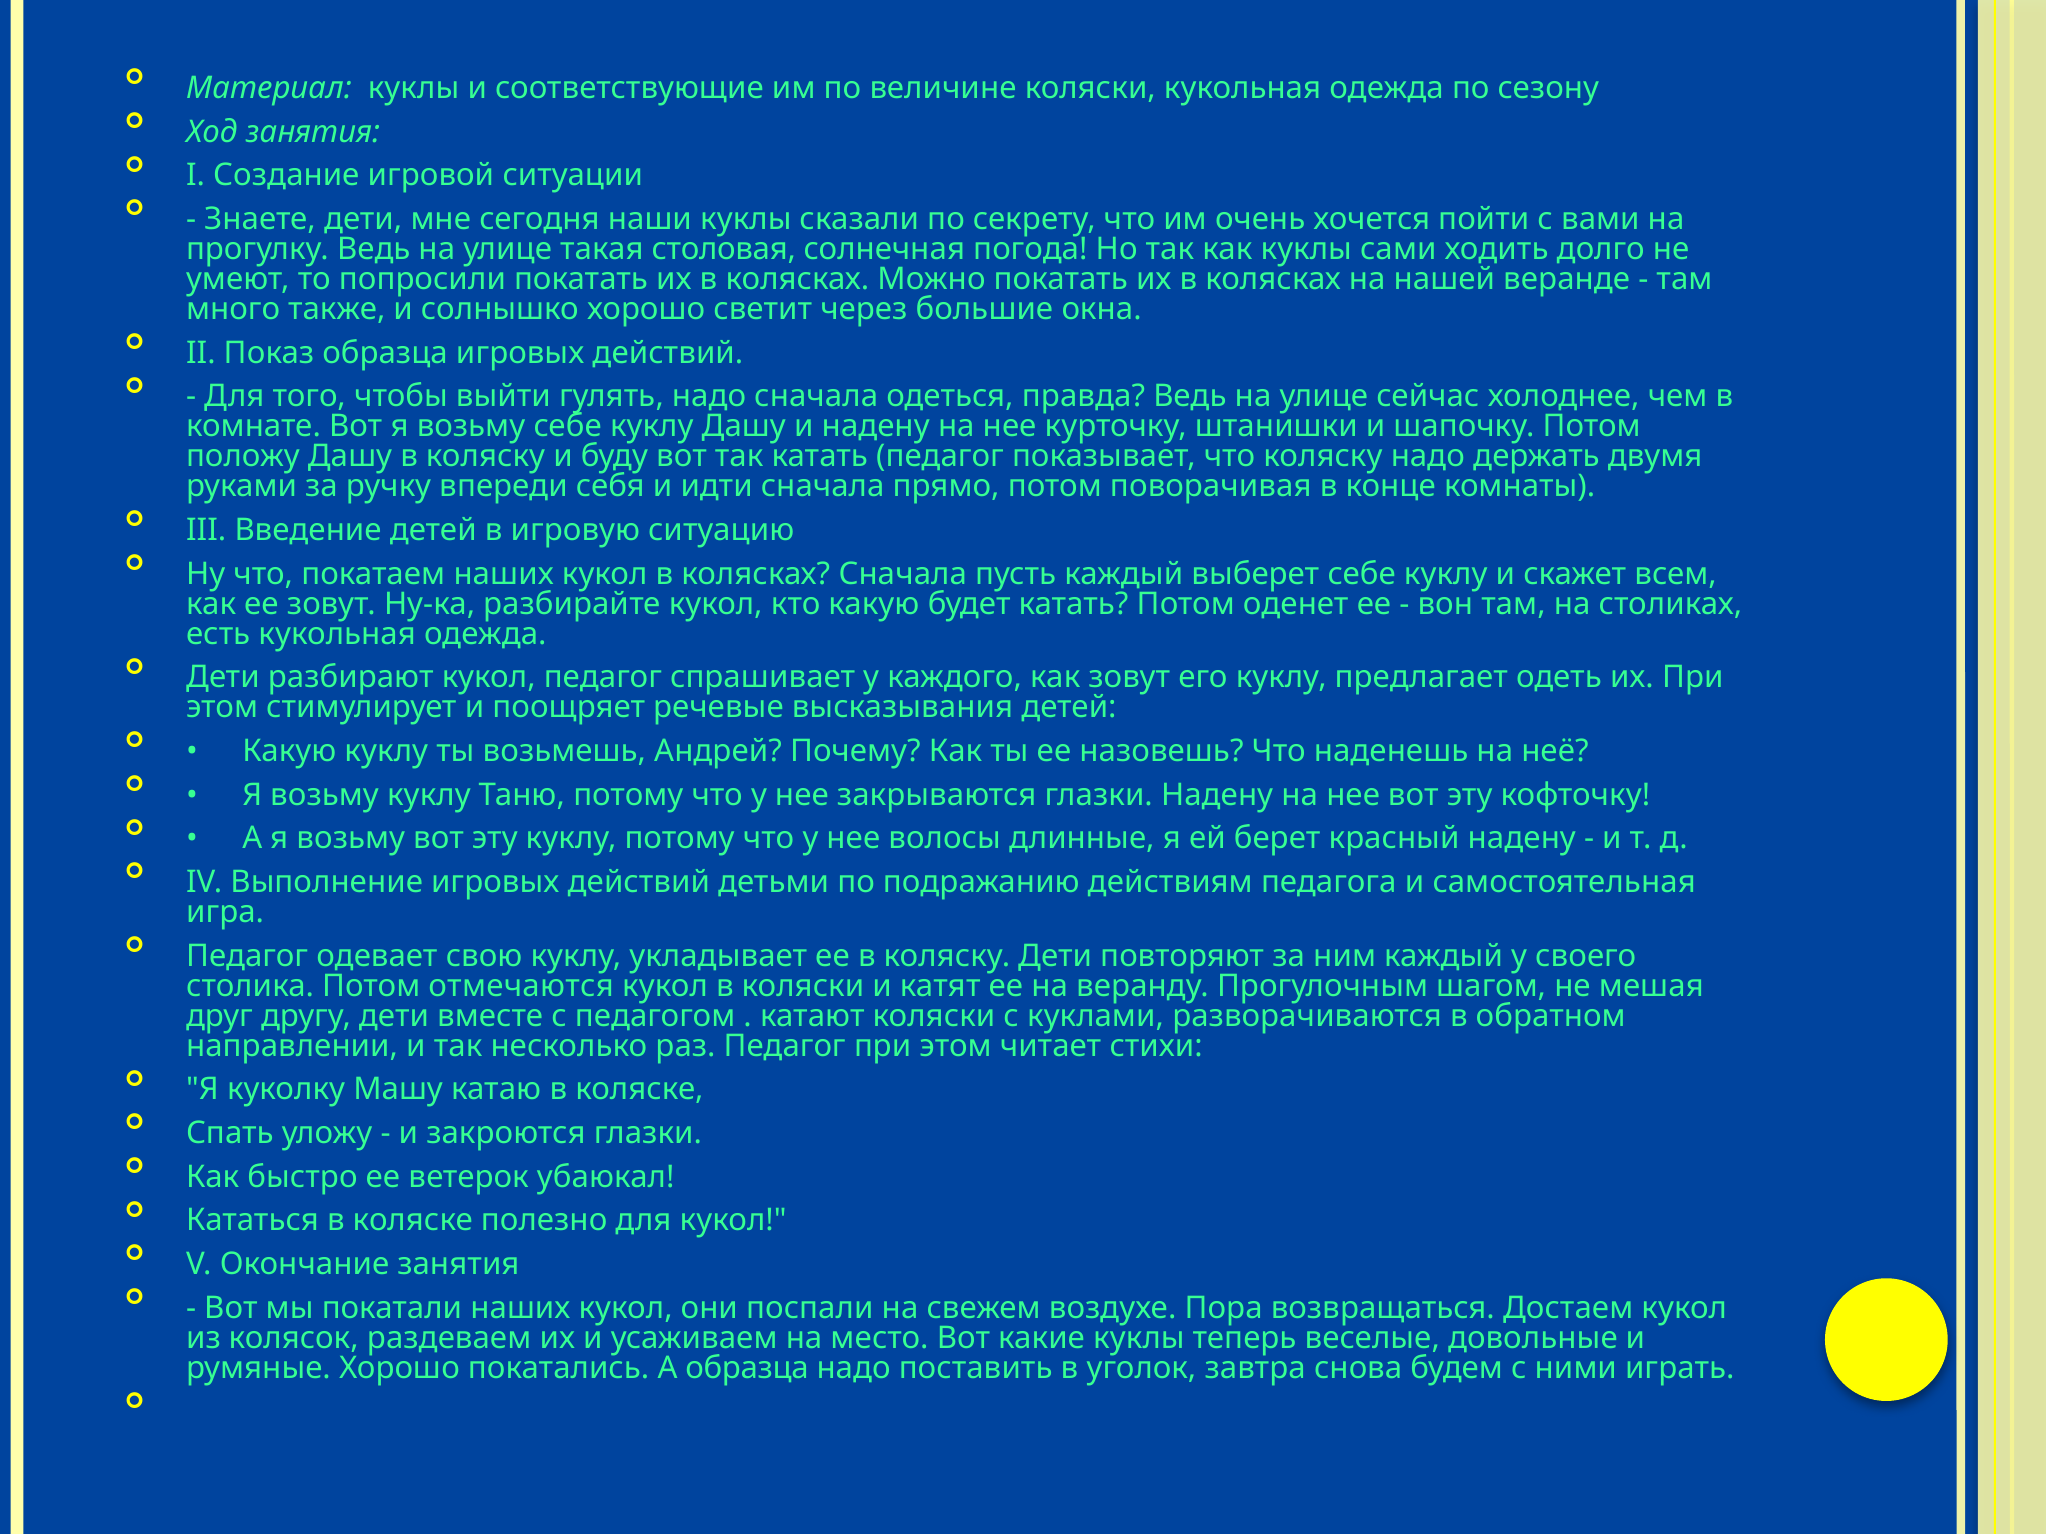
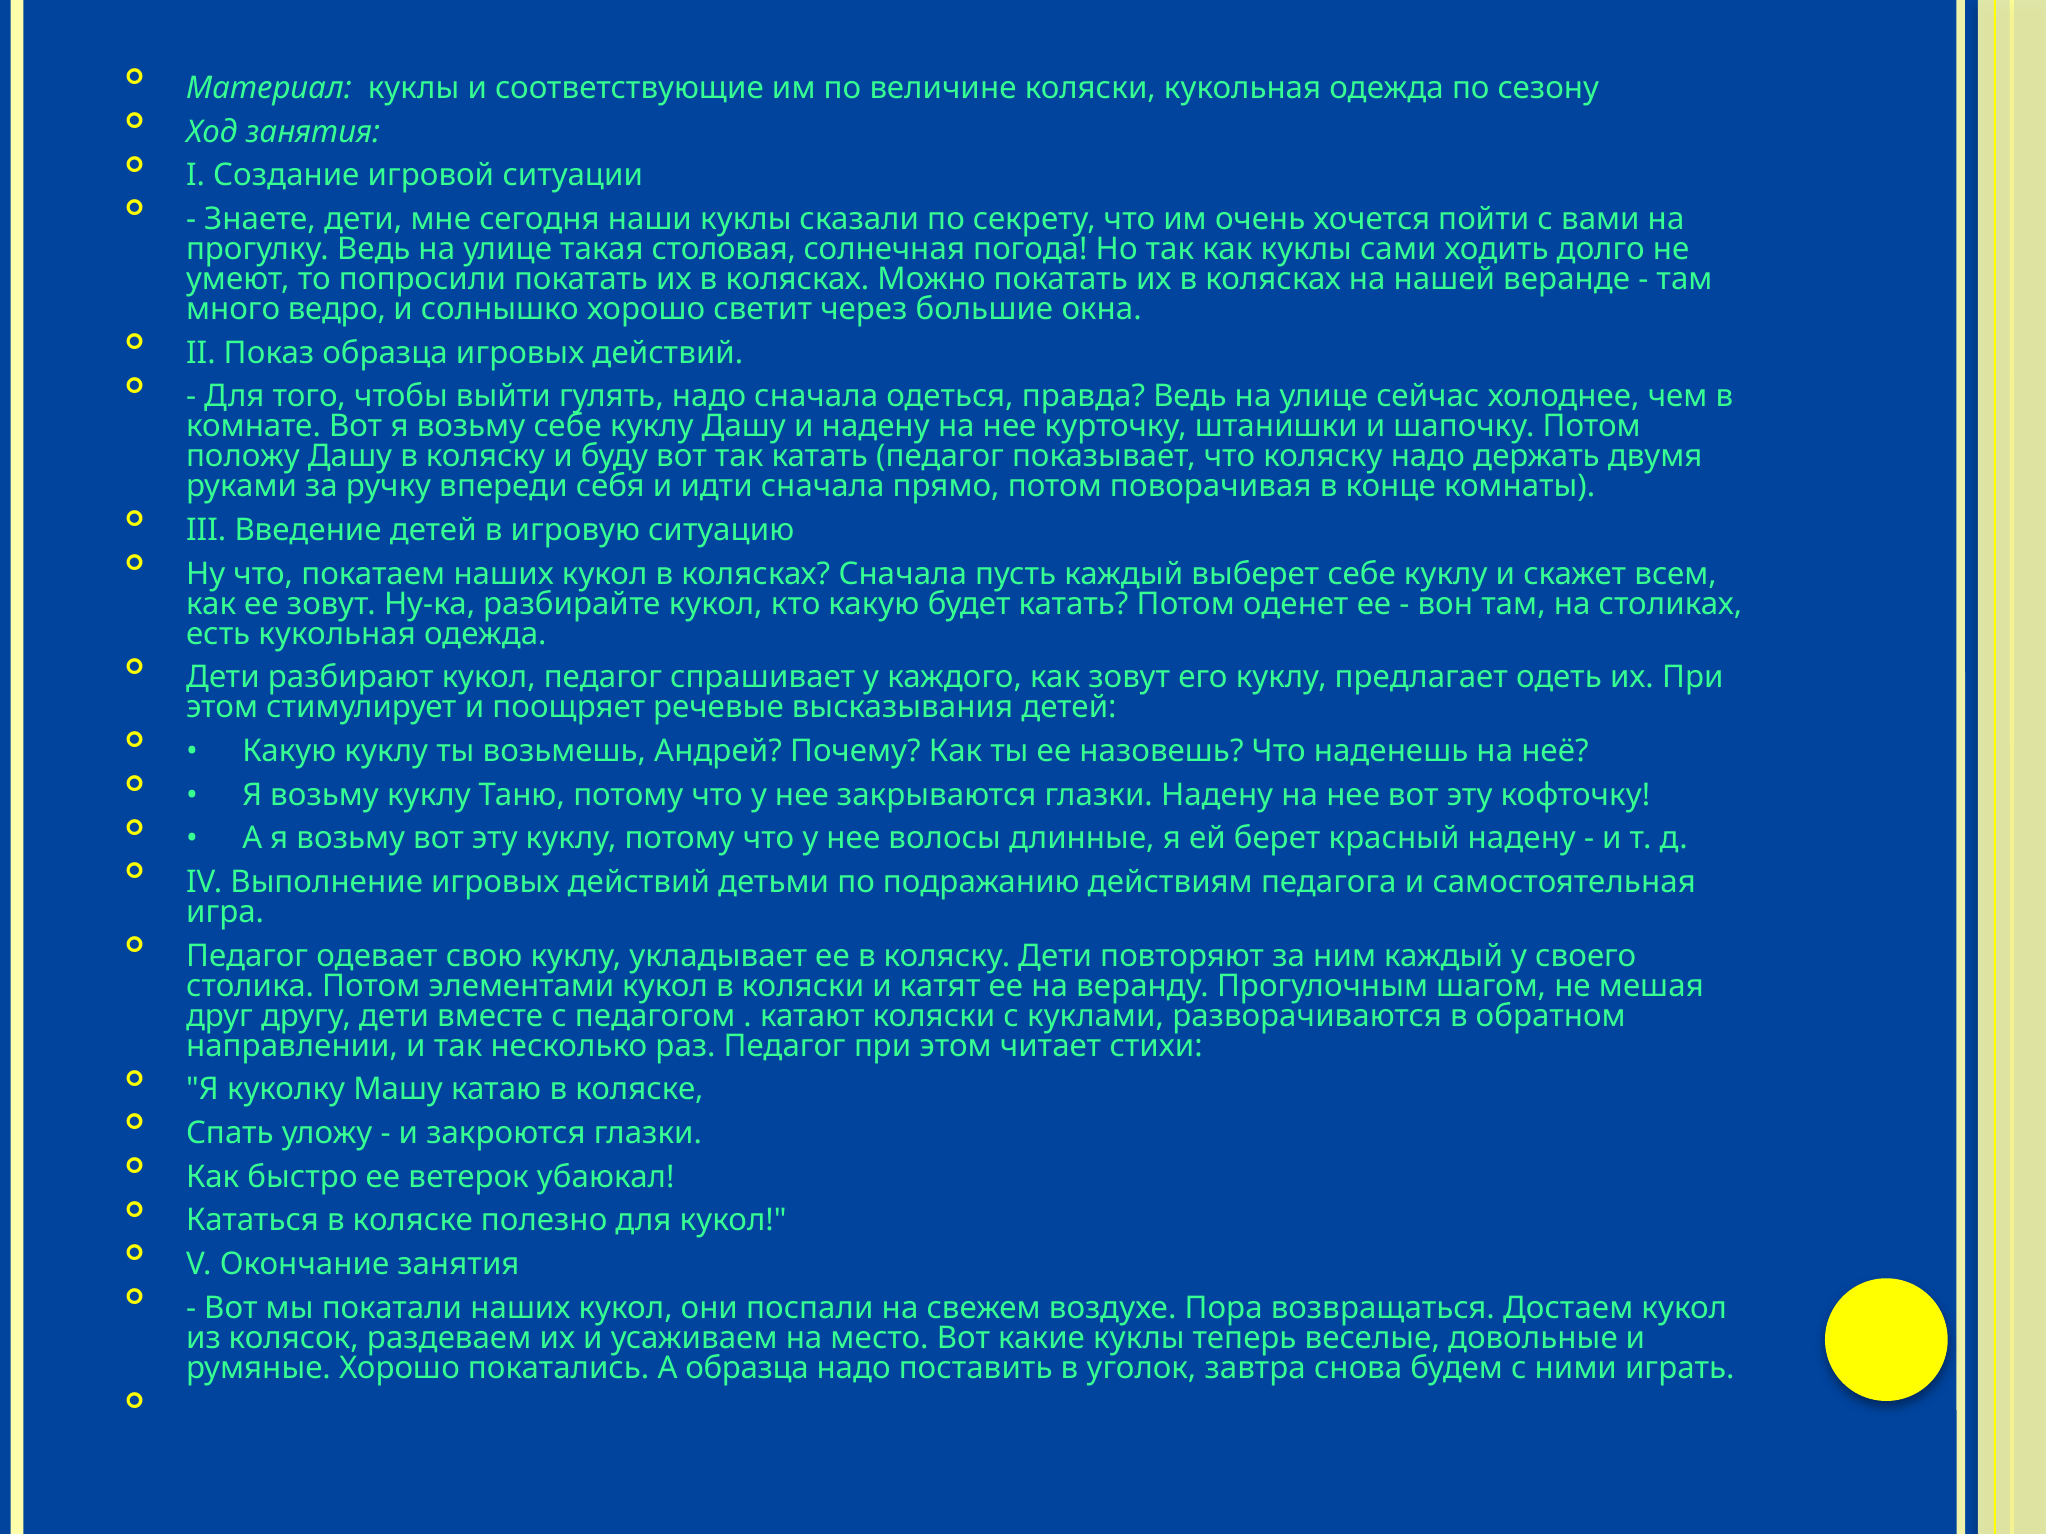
также: также -> ведро (337, 309)
отмечаются: отмечаются -> элементами (521, 986)
